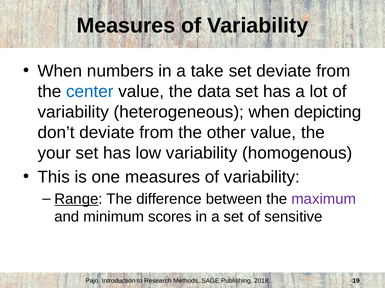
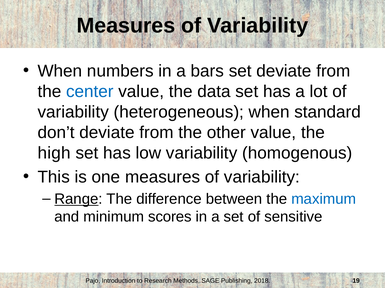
take: take -> bars (207, 71)
depicting: depicting -> standard (328, 112)
your: your -> high (54, 153)
maximum colour: purple -> blue (324, 199)
